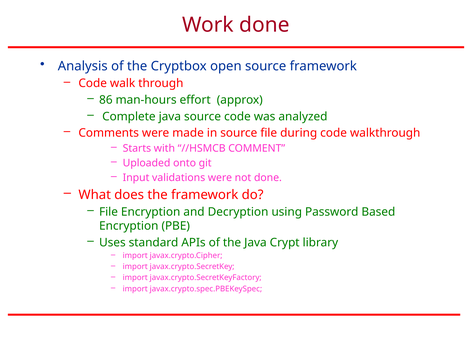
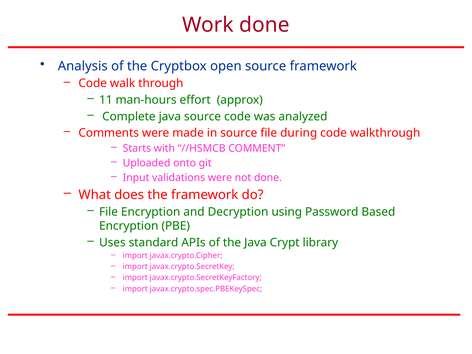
86: 86 -> 11 (106, 100)
